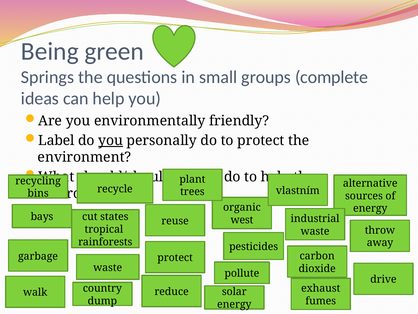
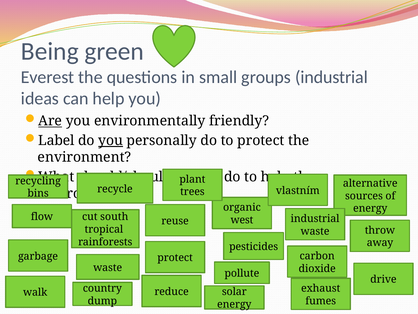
Springs: Springs -> Everest (48, 77)
groups complete: complete -> industrial (331, 77)
Are underline: none -> present (50, 121)
bays: bays -> flow (42, 216)
states: states -> south (114, 217)
